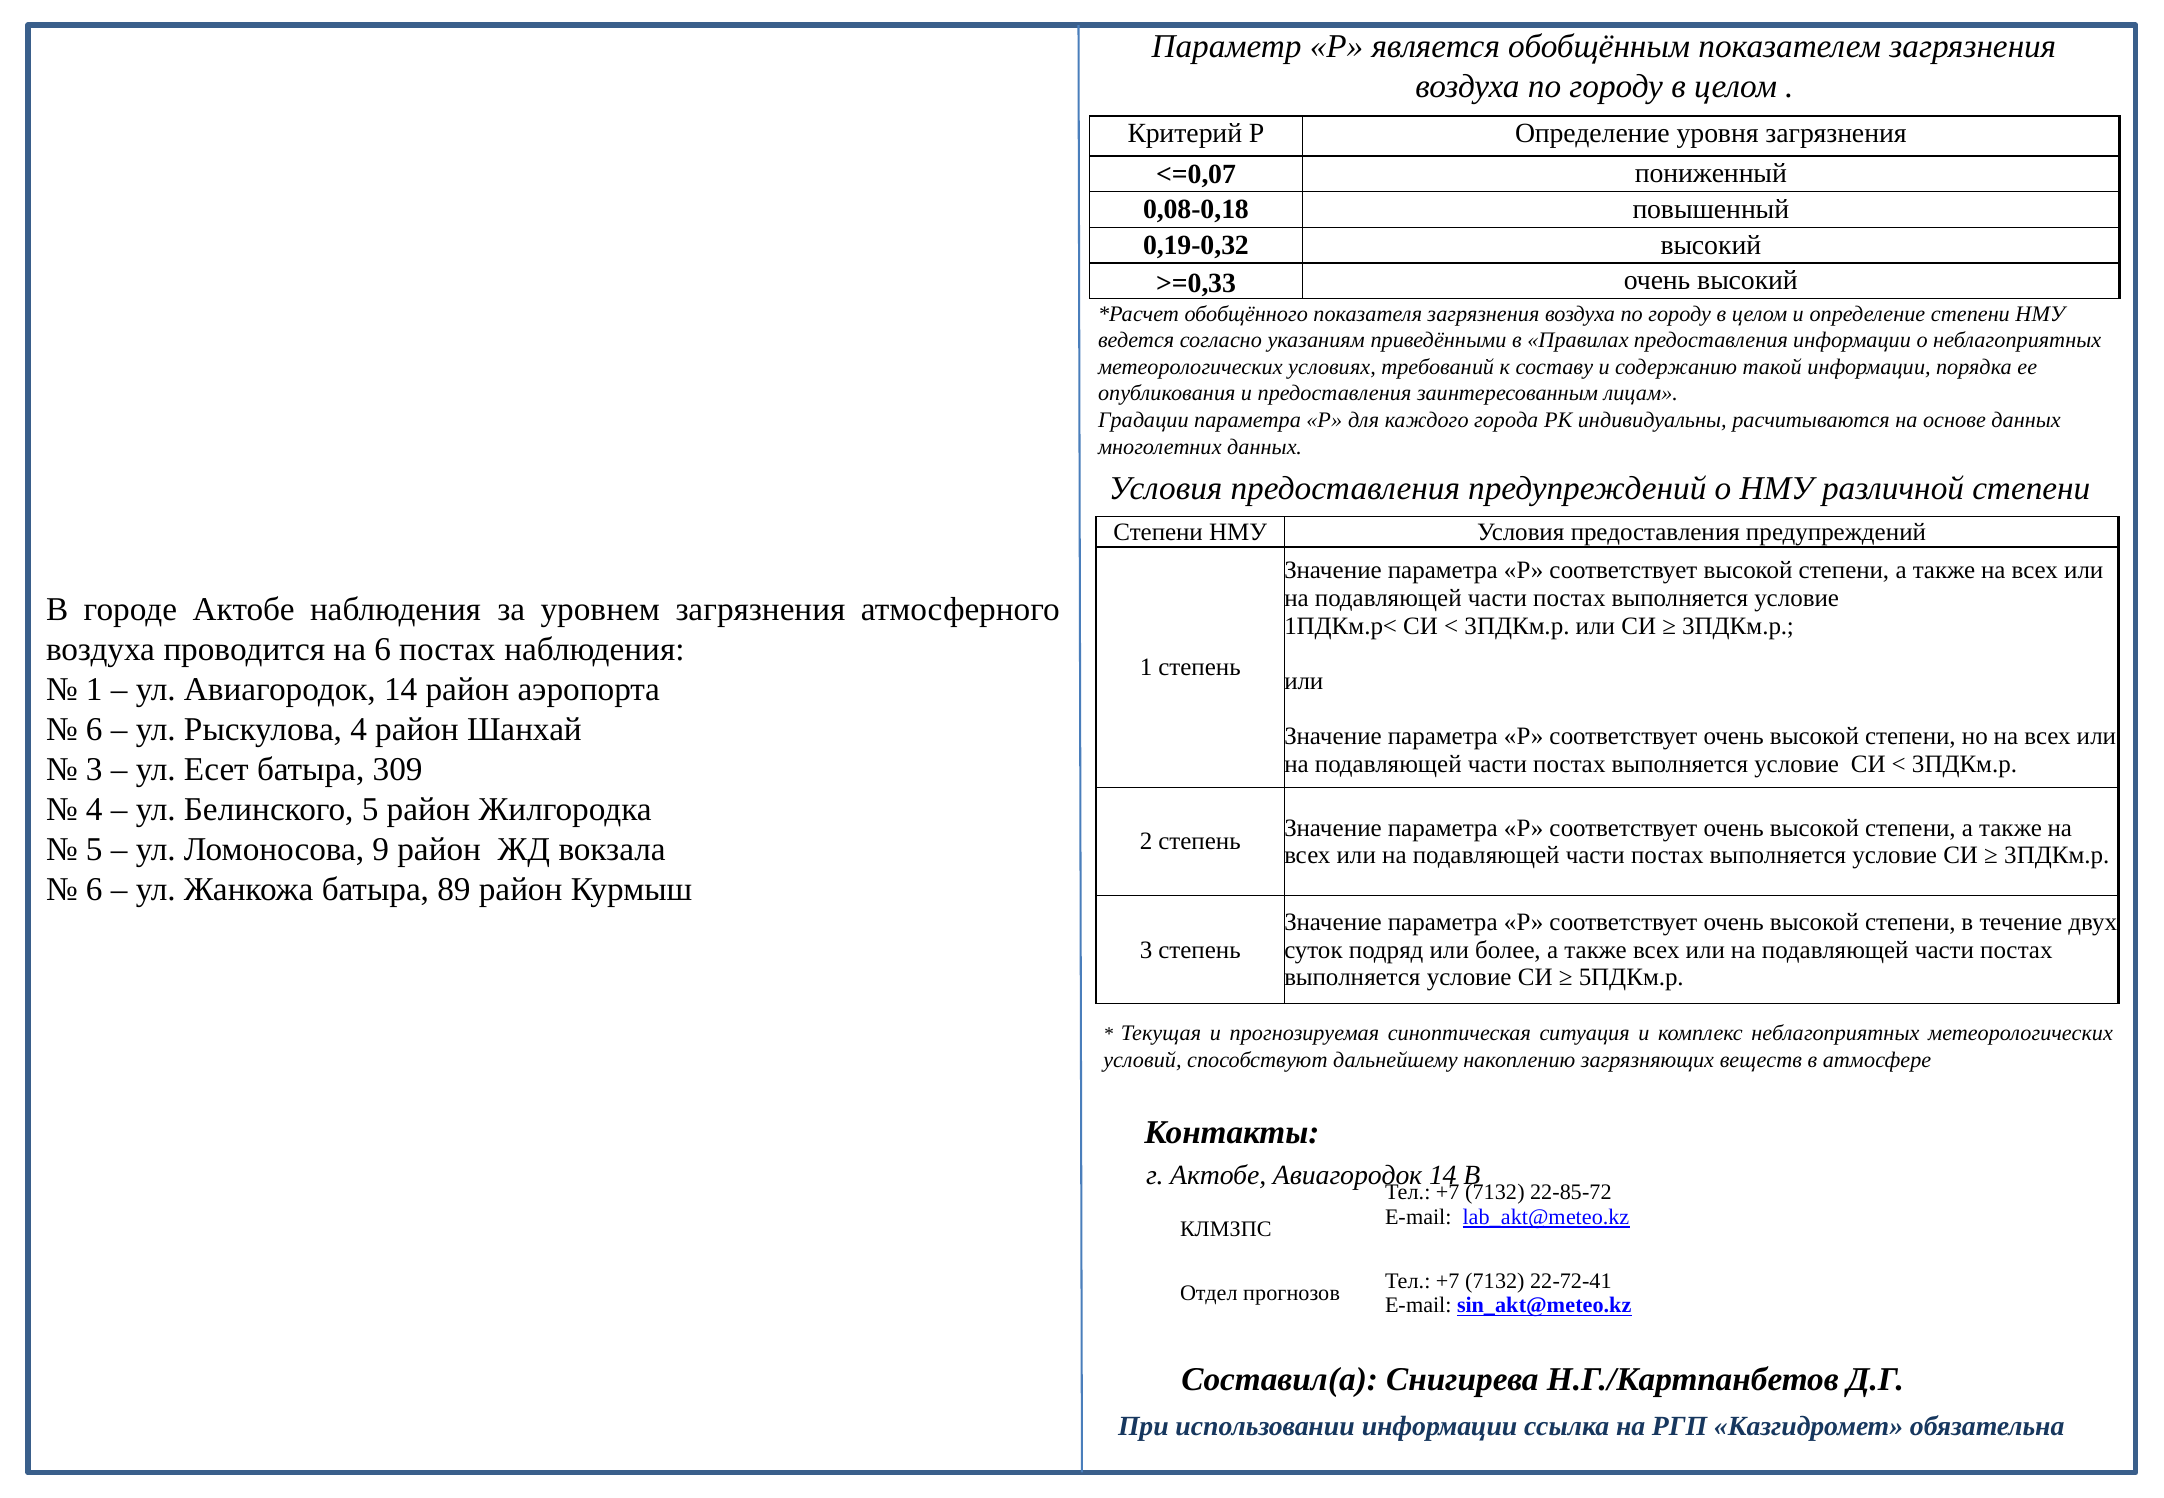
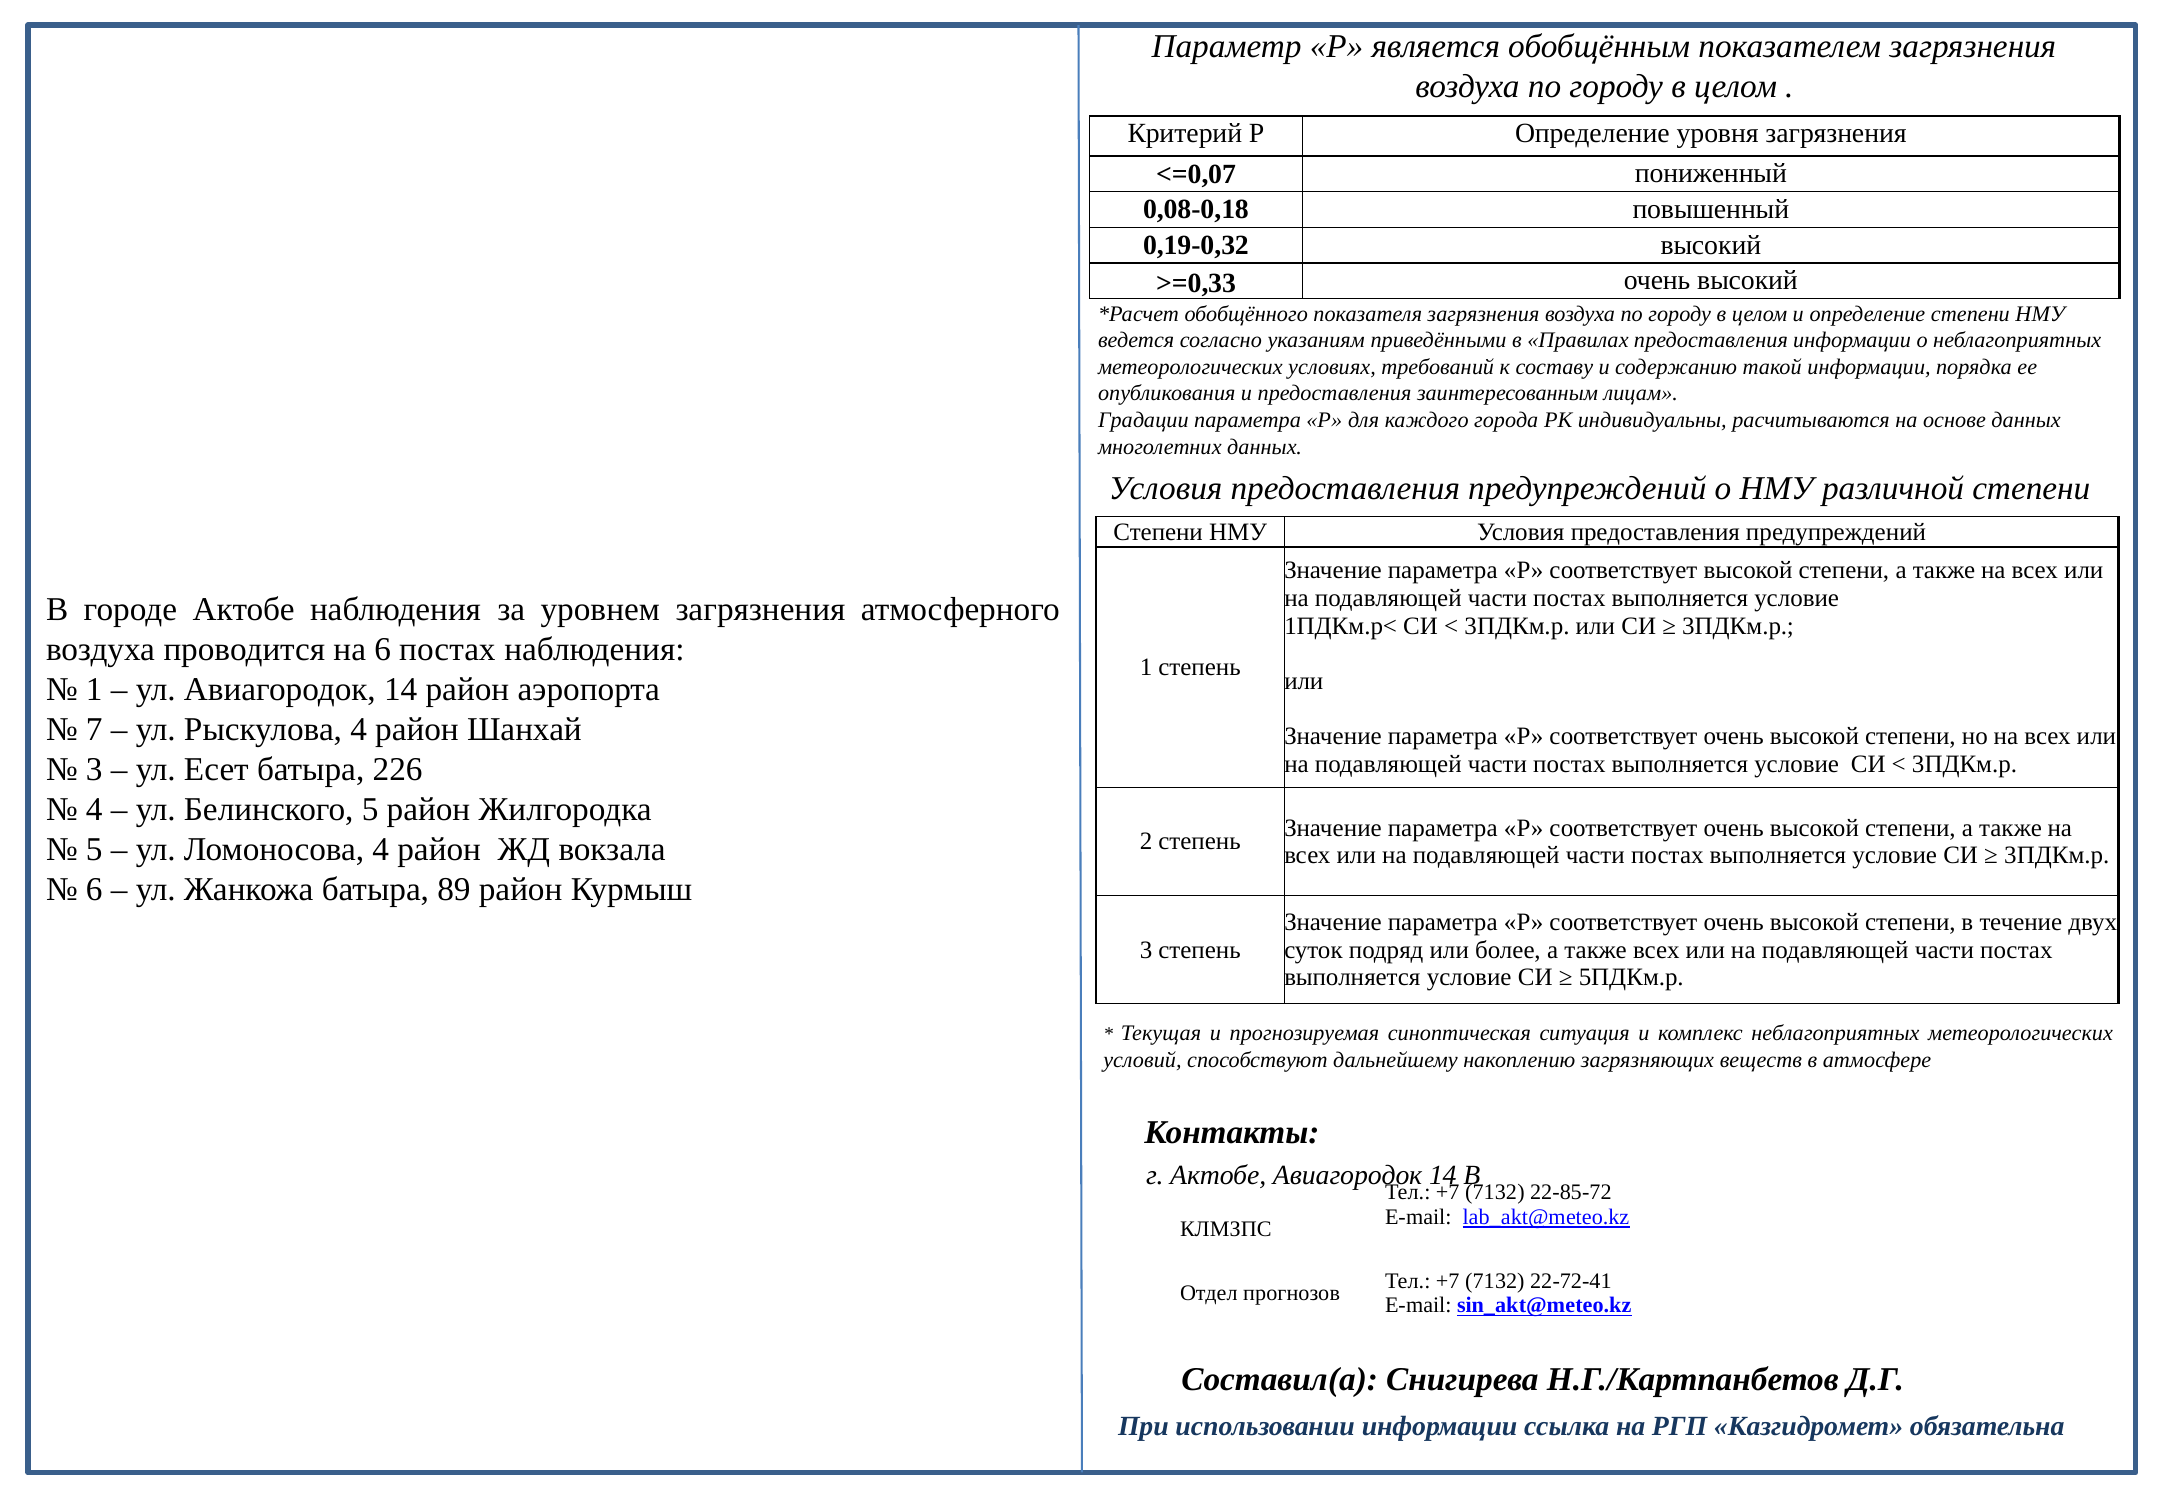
6: 6 -> 7 (94, 729)
309: 309 -> 226 (398, 769)
Ломоносова 9: 9 -> 4 (381, 849)
